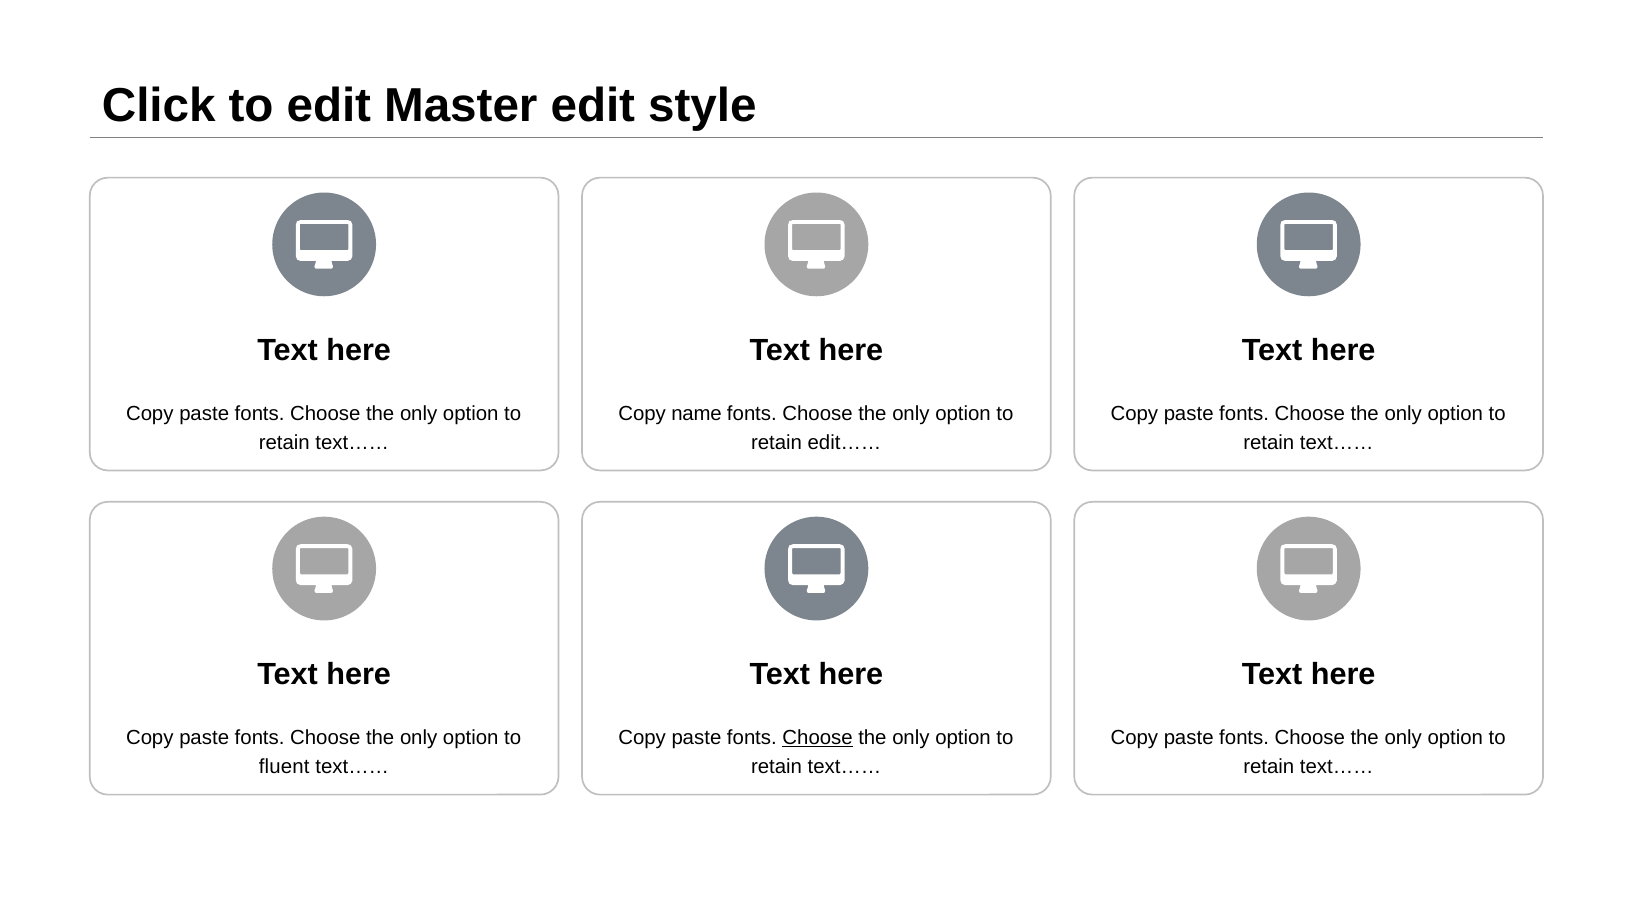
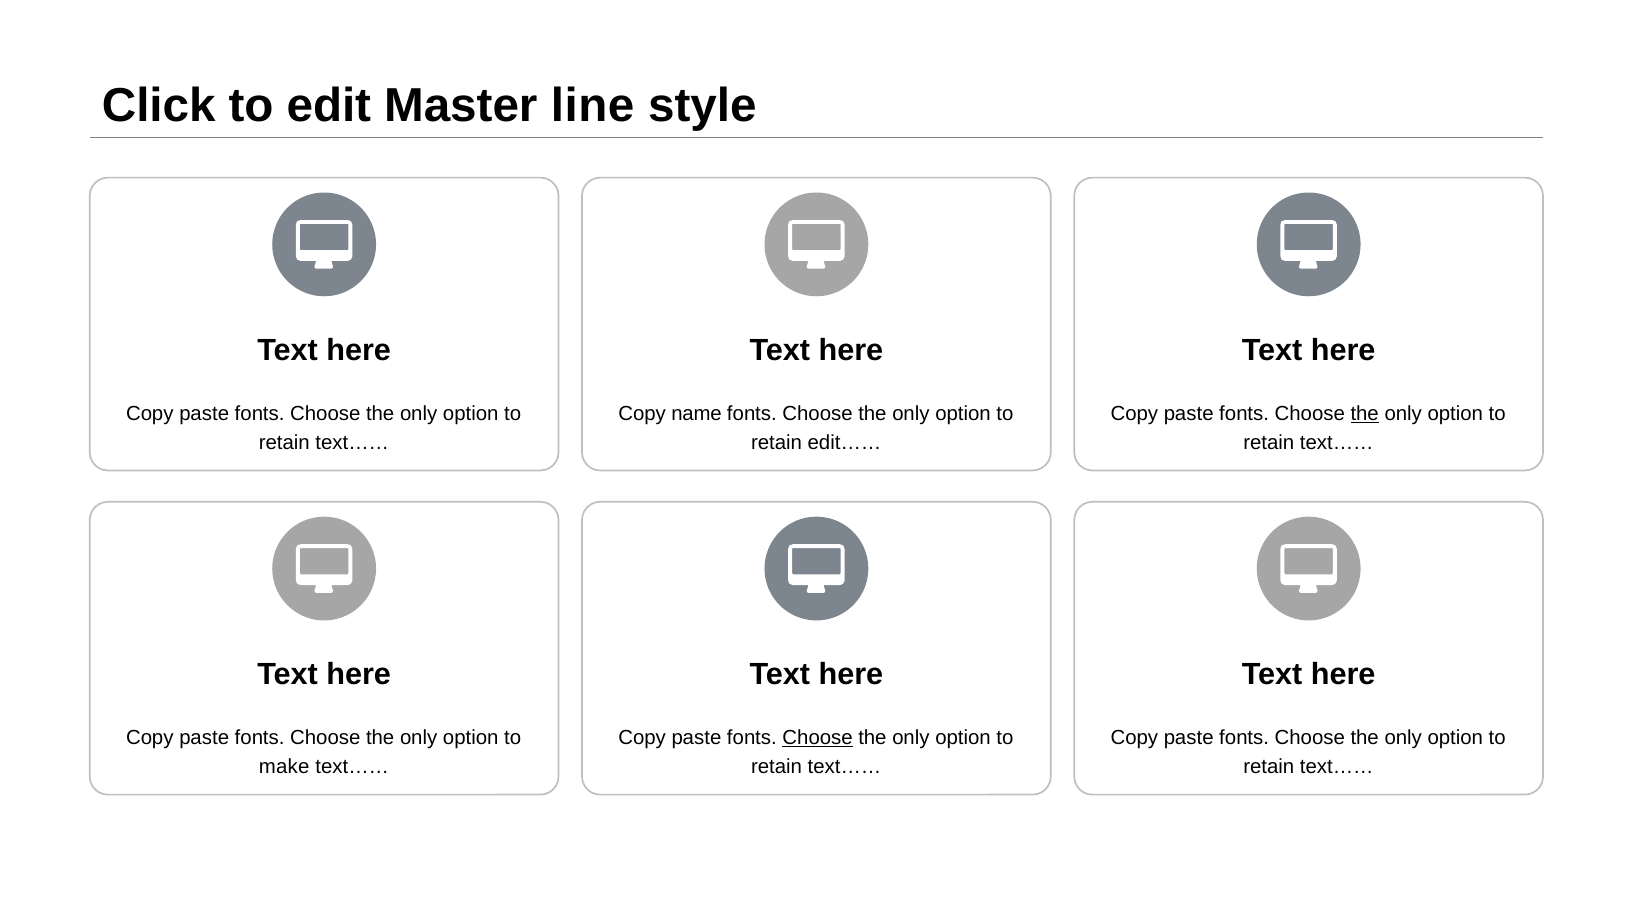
Master edit: edit -> line (593, 106)
the underline: none -> present (1365, 414)
fluent: fluent -> make (284, 767)
